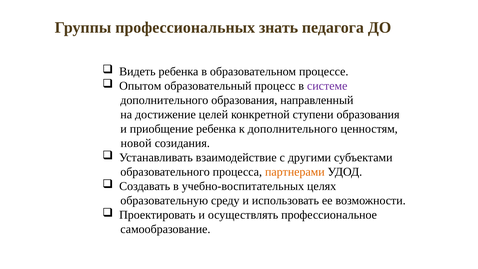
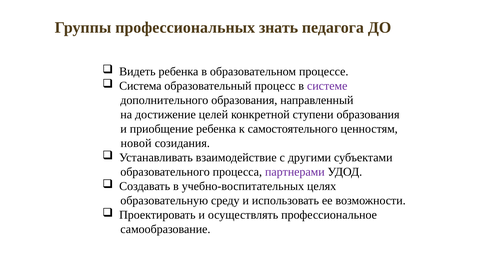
Опытом: Опытом -> Система (140, 86)
к дополнительного: дополнительного -> самостоятельного (293, 129)
партнерами colour: orange -> purple (295, 172)
